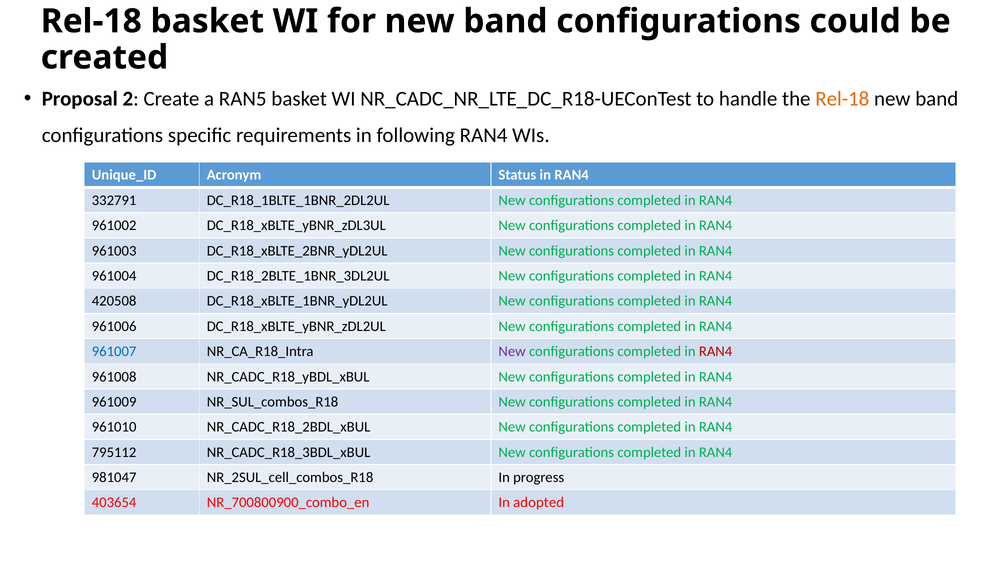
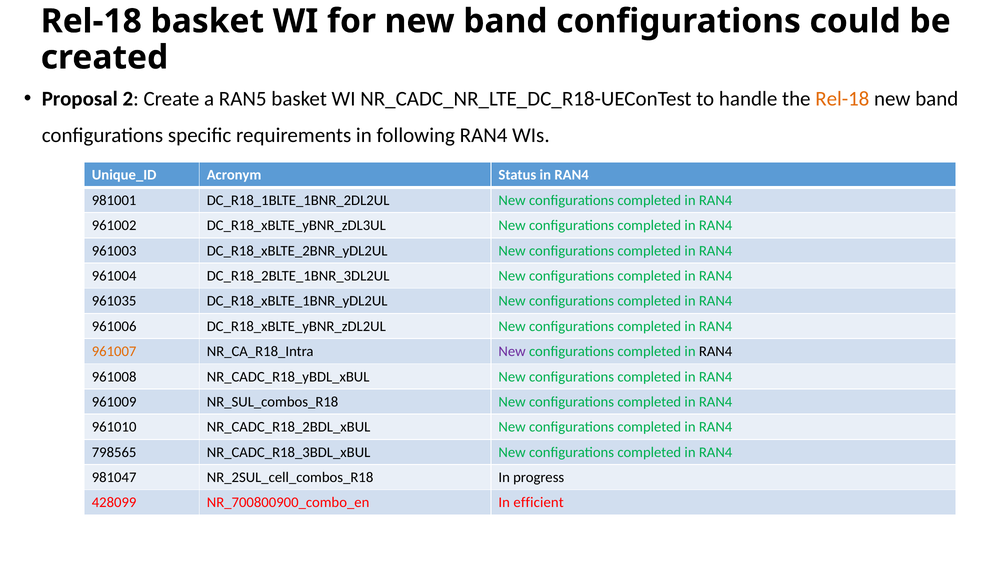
332791: 332791 -> 981001 (114, 200)
420508: 420508 -> 961035 (114, 301)
961007 colour: blue -> orange (114, 352)
RAN4 colour: red -> black (716, 352)
795112: 795112 -> 798565 (114, 452)
403654: 403654 -> 428099 (114, 503)
adopted: adopted -> efficient (539, 503)
